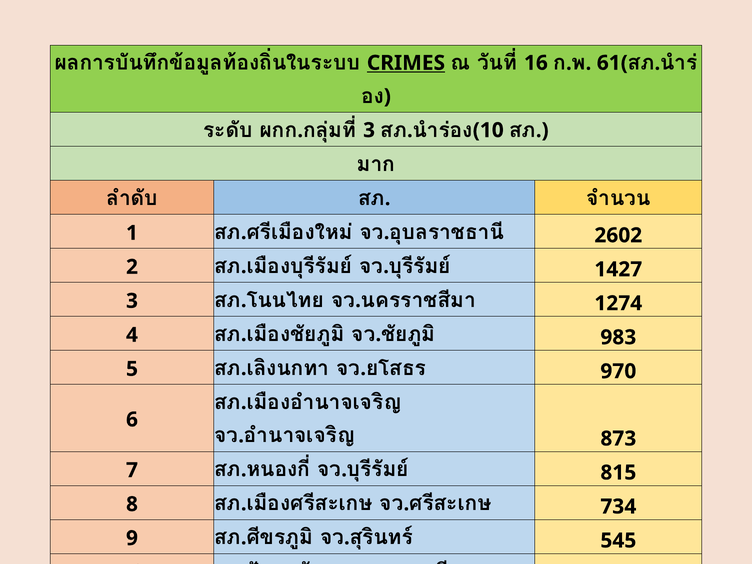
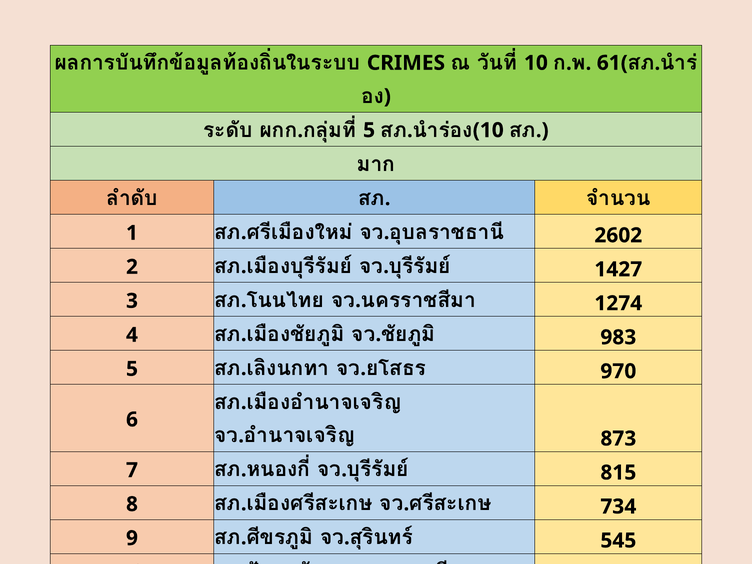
CRIMES underline: present -> none (406, 63)
16: 16 -> 10 (536, 63)
3: 3 -> 5 (369, 130)
